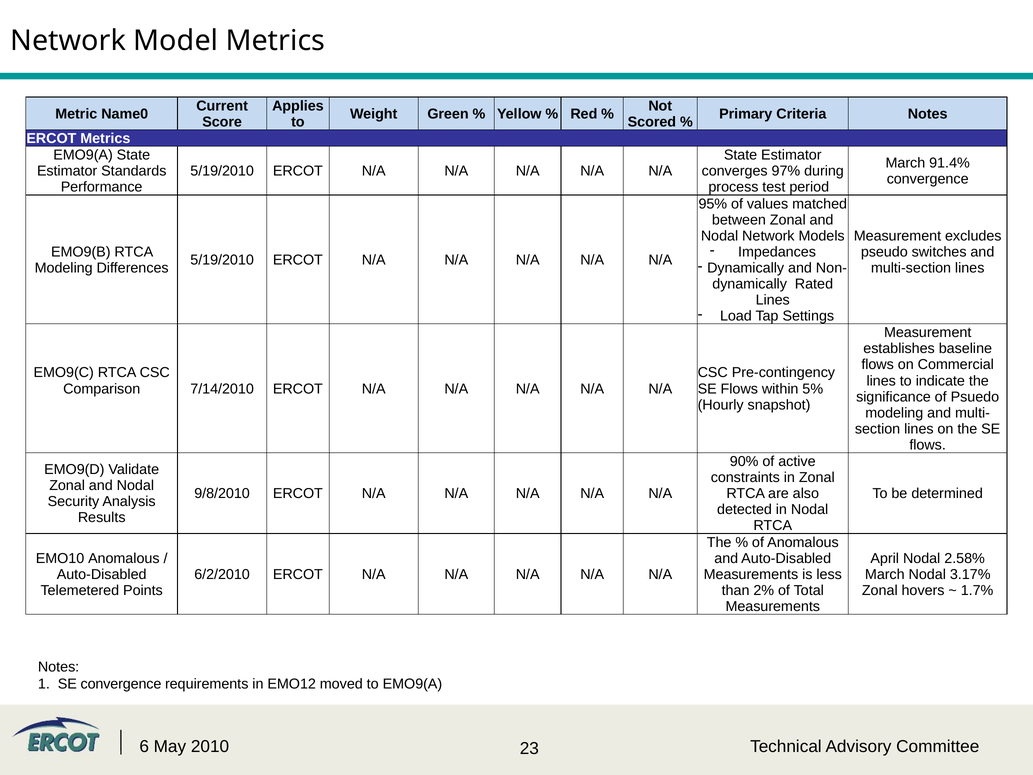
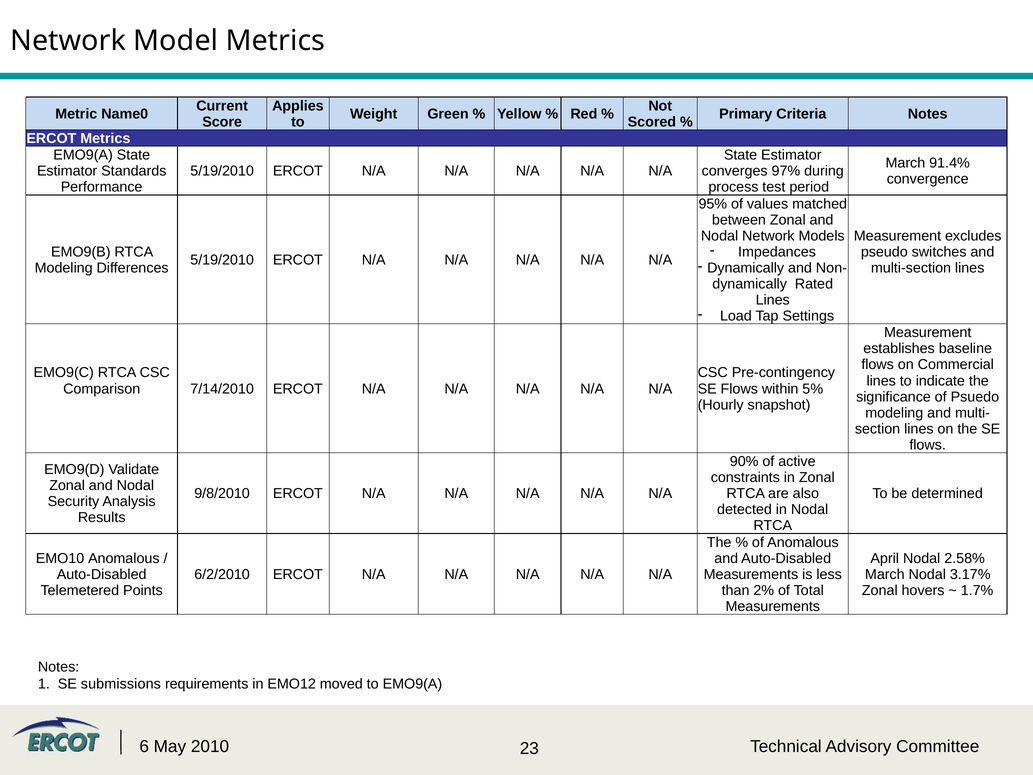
SE convergence: convergence -> submissions (121, 684)
